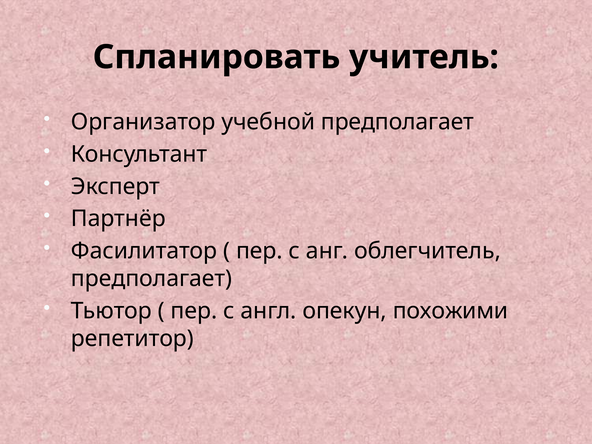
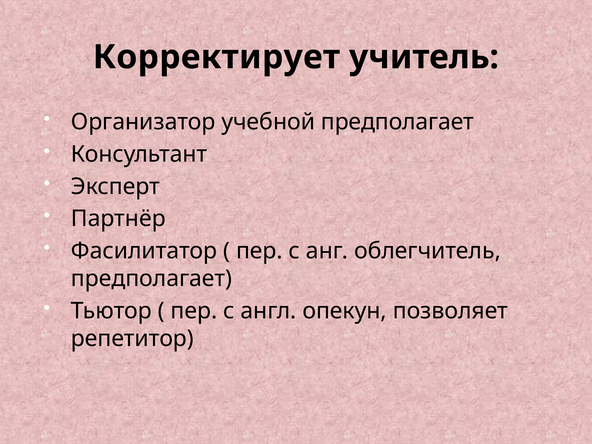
Спланировать: Спланировать -> Корректирует (216, 57)
похожими: похожими -> позволяет (450, 311)
